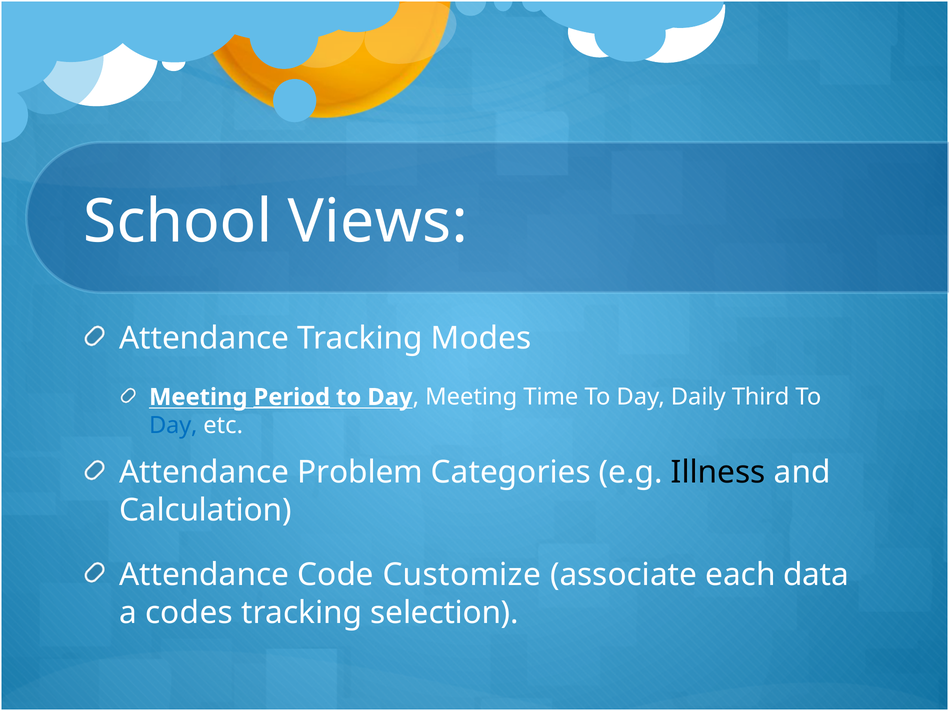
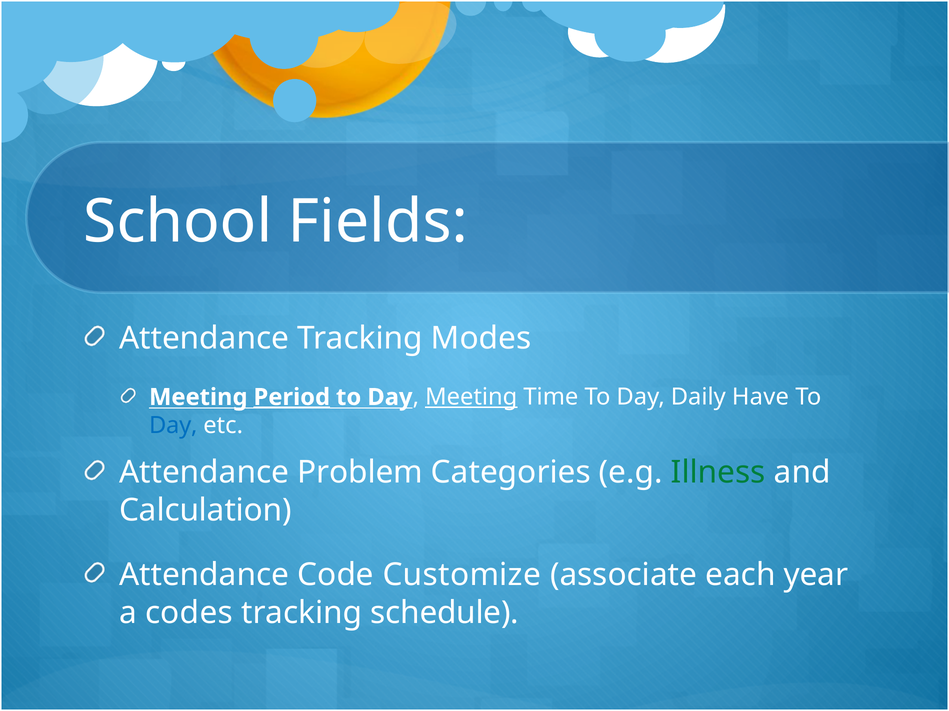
Views: Views -> Fields (378, 222)
Meeting underline: none -> present (471, 398)
Third: Third -> Have (760, 398)
Illness colour: black -> green (718, 473)
data: data -> year (816, 575)
selection: selection -> schedule (445, 613)
